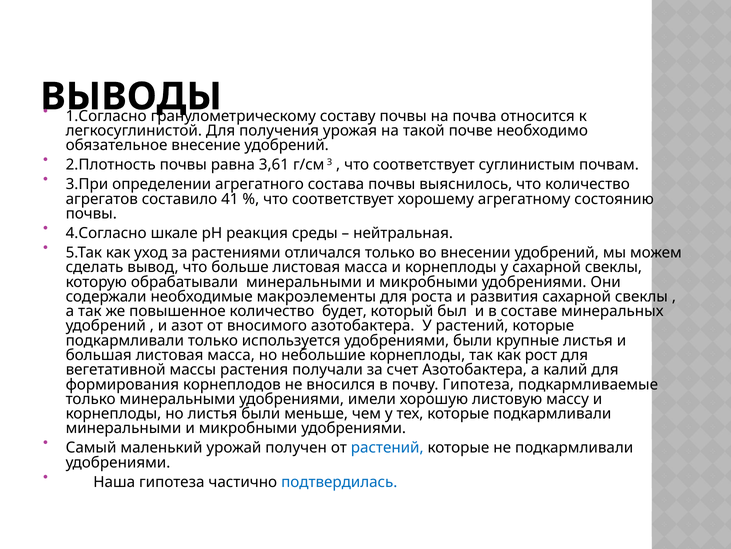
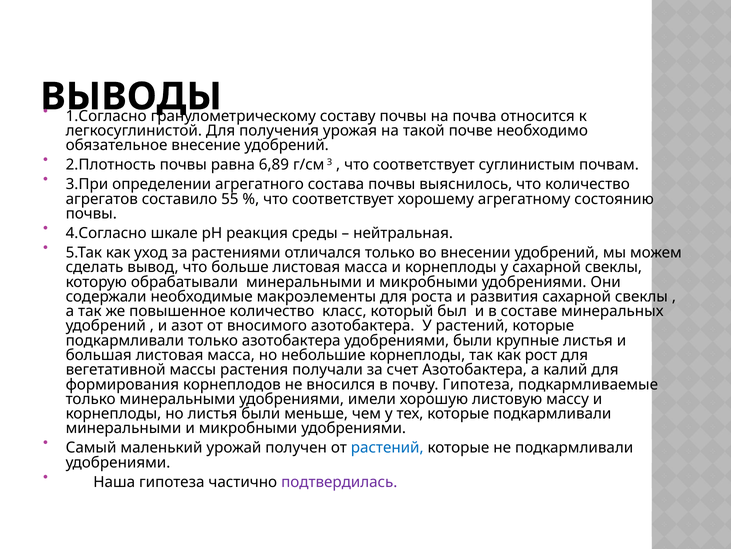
3,61: 3,61 -> 6,89 (274, 165)
41: 41 -> 55 (230, 199)
будет: будет -> класс (344, 311)
только используется: используется -> азотобактера (291, 340)
подтвердилась colour: blue -> purple (339, 481)
